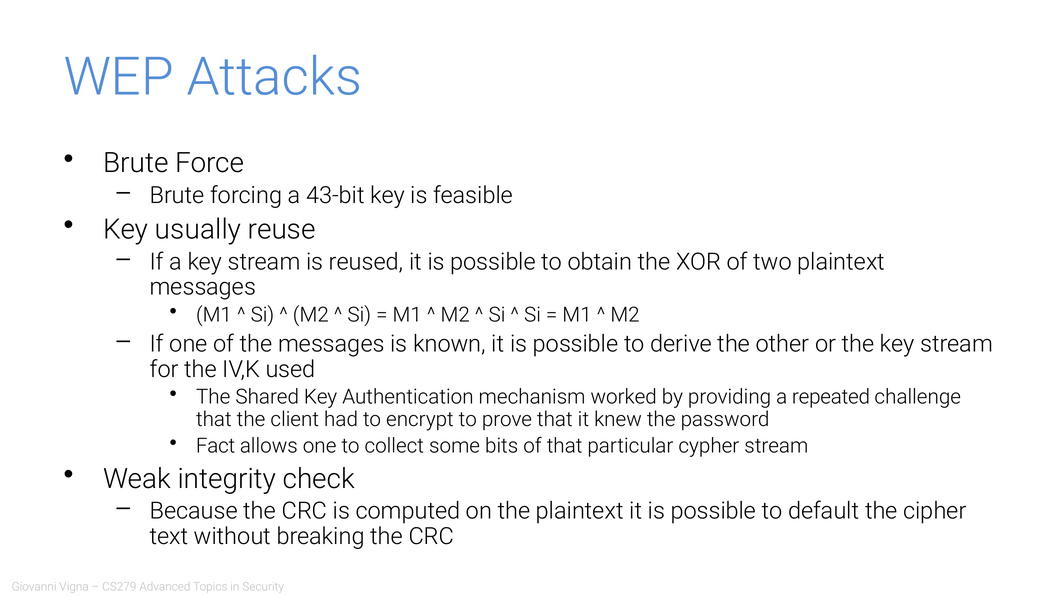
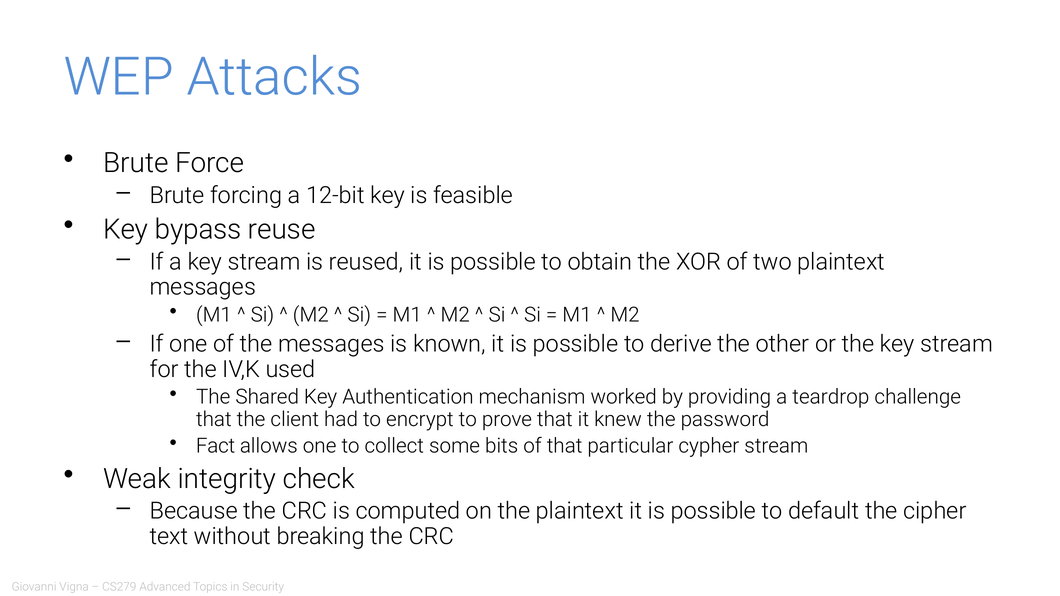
43-bit: 43-bit -> 12-bit (335, 195)
usually: usually -> bypass (198, 230)
repeated: repeated -> teardrop (831, 397)
